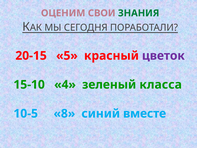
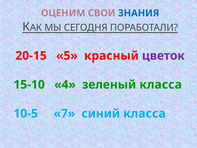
ЗНАНИЯ colour: green -> blue (139, 13)
8: 8 -> 7 (64, 113)
синий вместе: вместе -> класса (144, 113)
